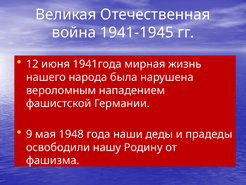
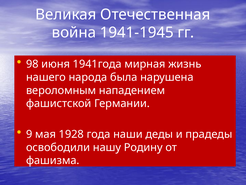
12: 12 -> 98 (32, 64)
1948: 1948 -> 1928 (71, 134)
